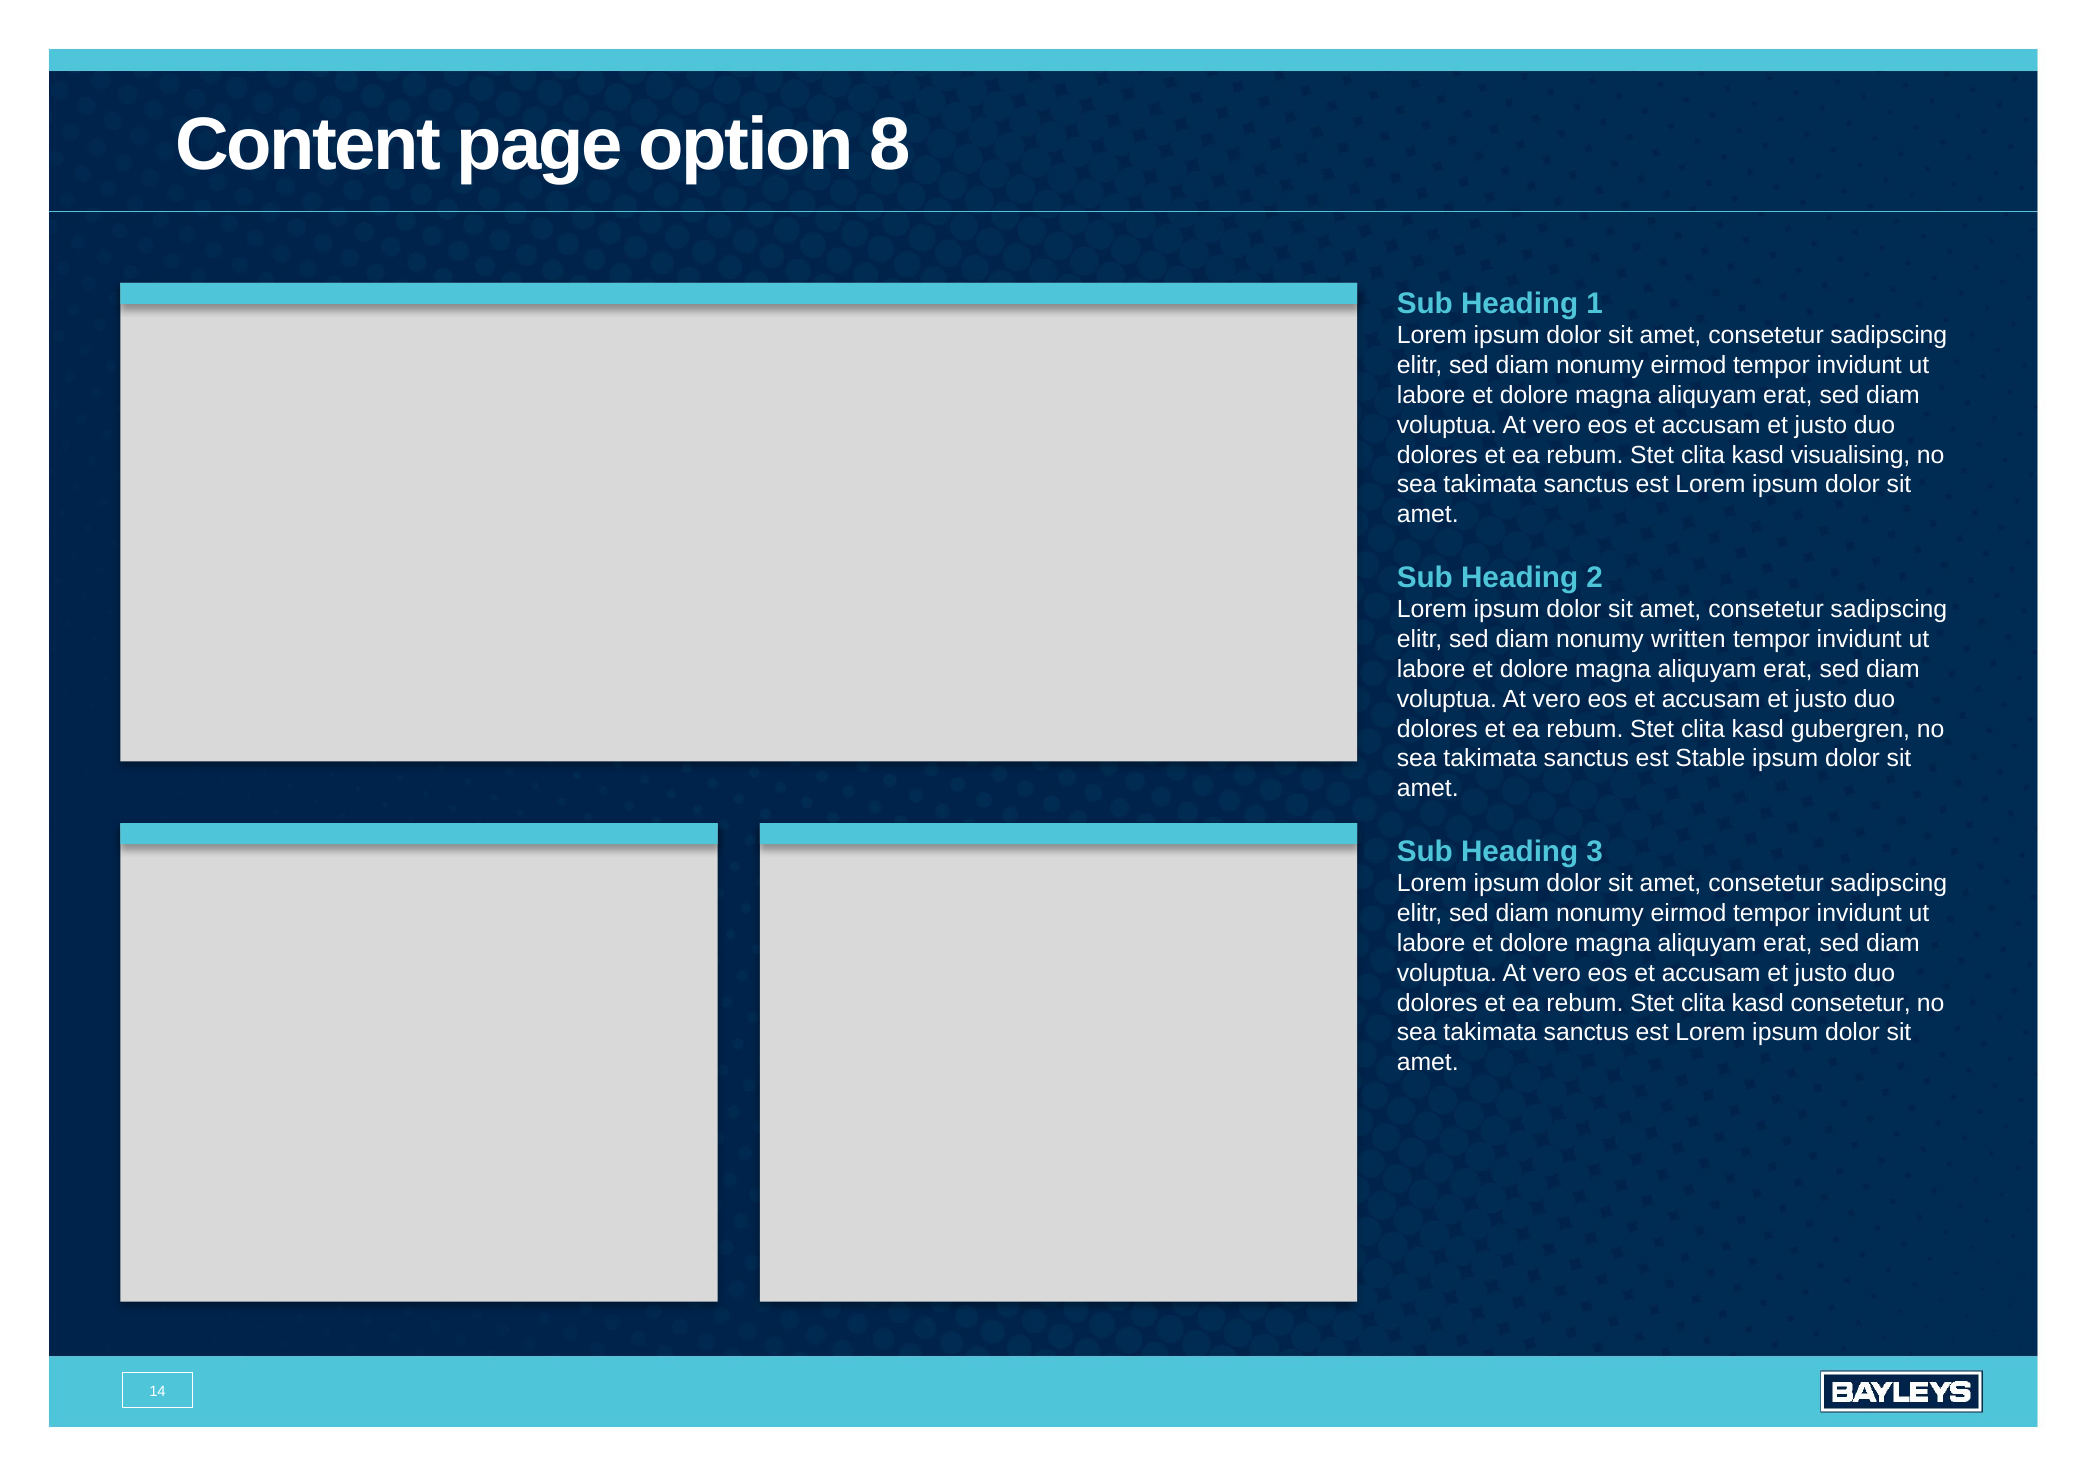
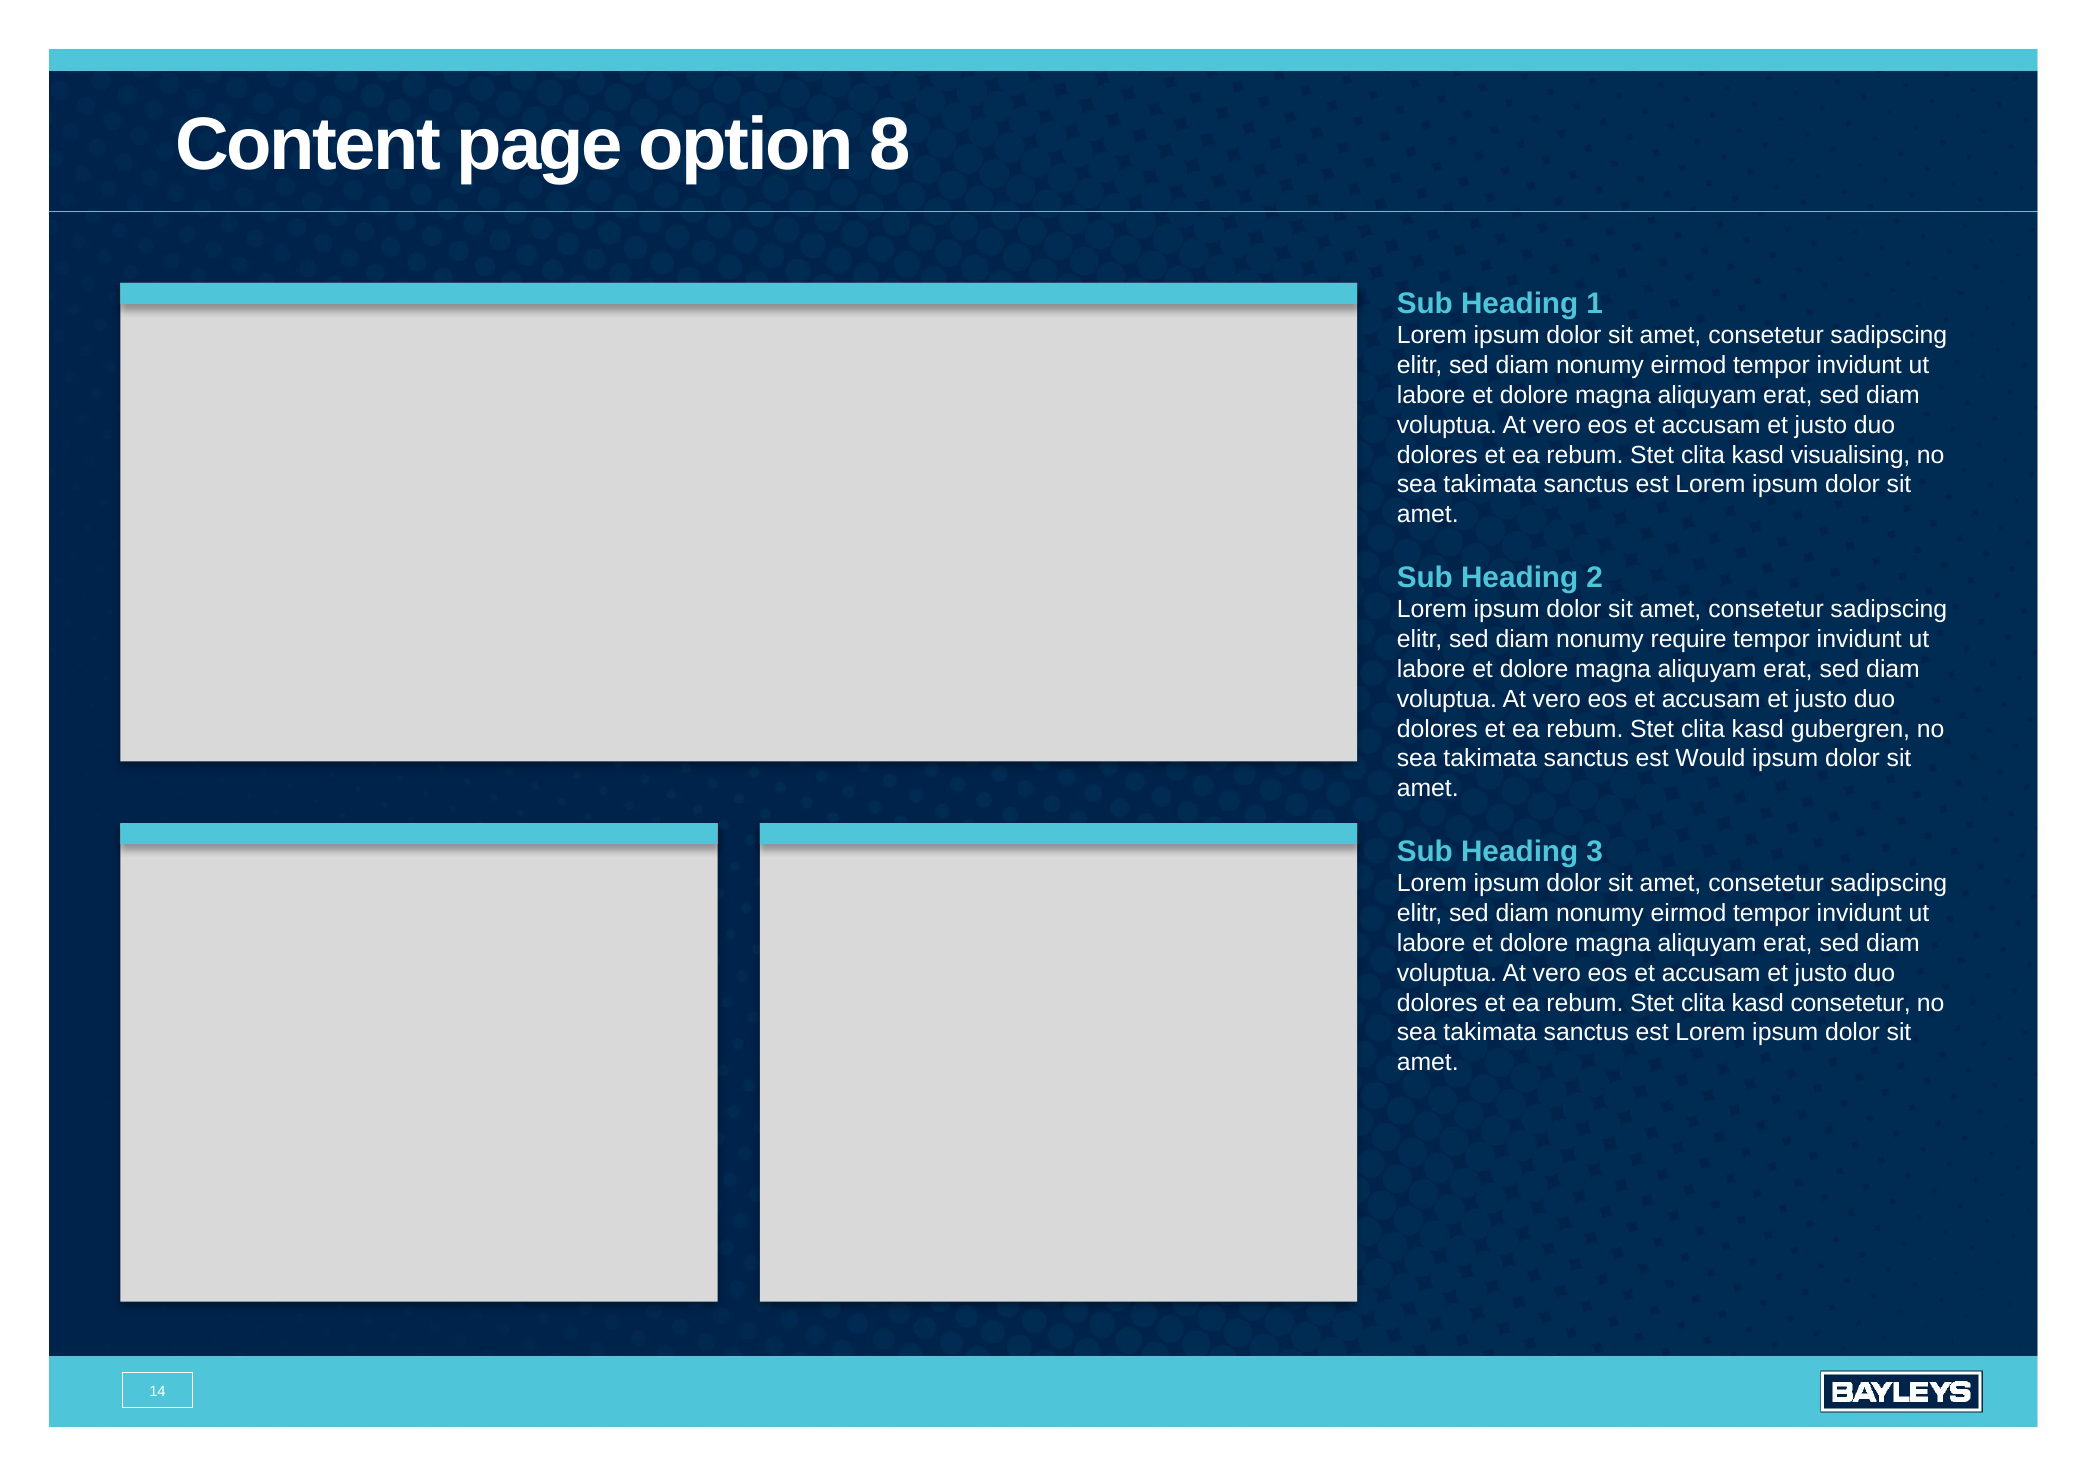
written: written -> require (1689, 640)
Stable: Stable -> Would (1710, 759)
